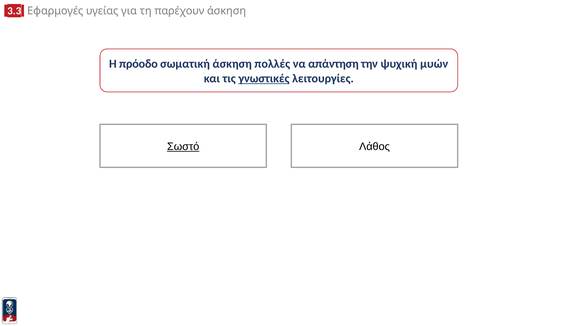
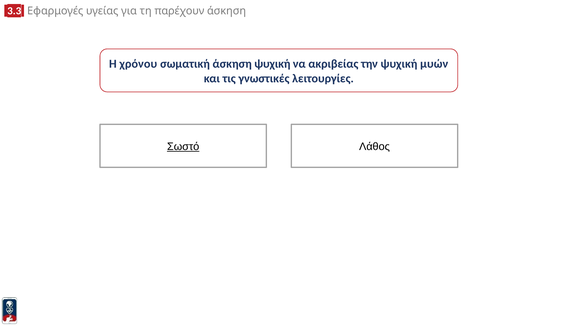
πρόοδο: πρόοδο -> χρόνου (138, 64)
άσκηση πολλές: πολλές -> ψυχική (272, 64)
απάντηση: απάντηση -> ακριβείας (333, 64)
γνωστικές underline: present -> none (264, 78)
